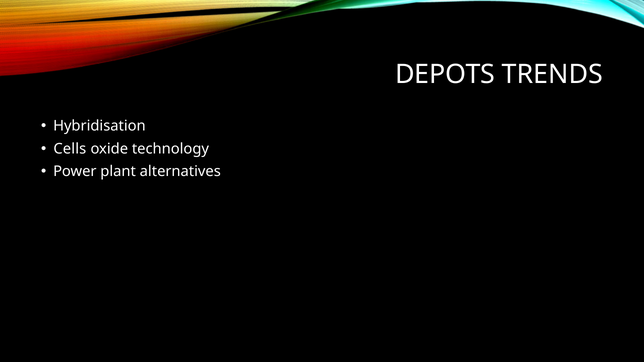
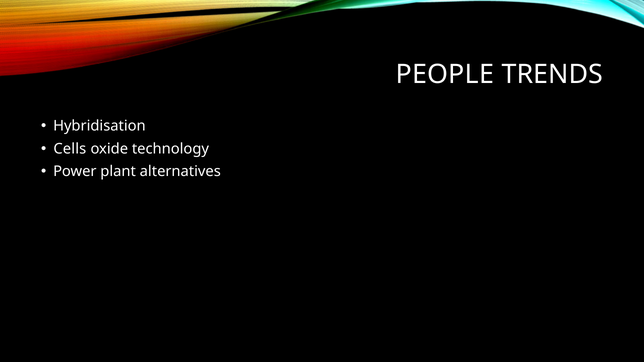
DEPOTS: DEPOTS -> PEOPLE (445, 74)
